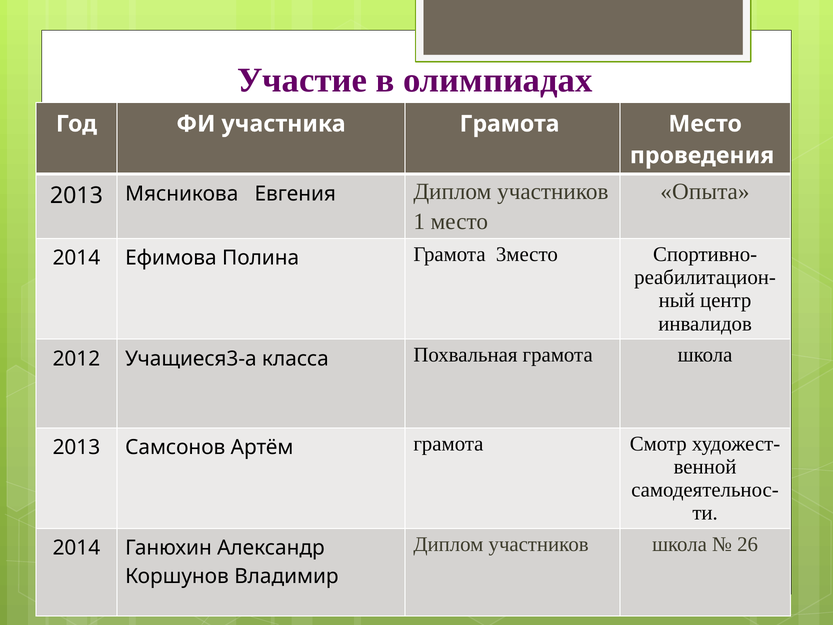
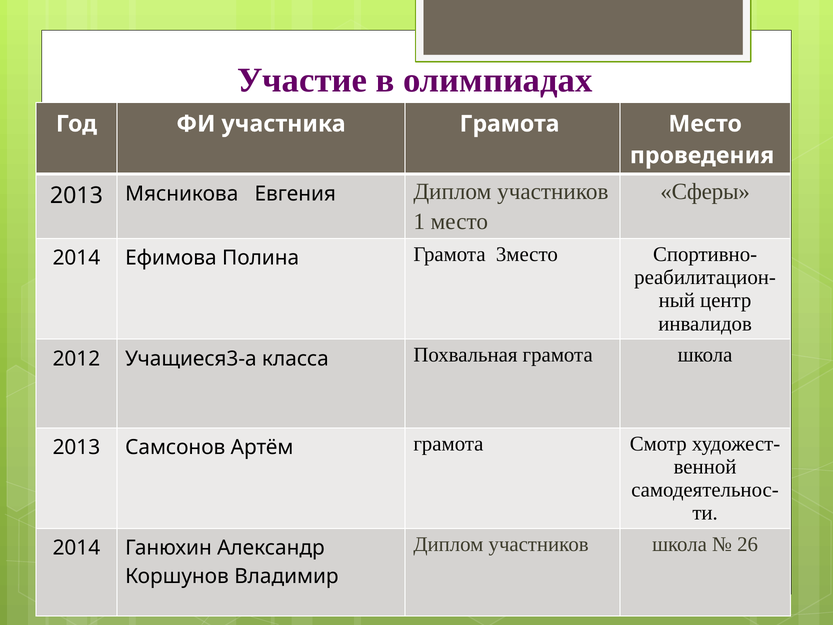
Опыта: Опыта -> Сферы (705, 191)
